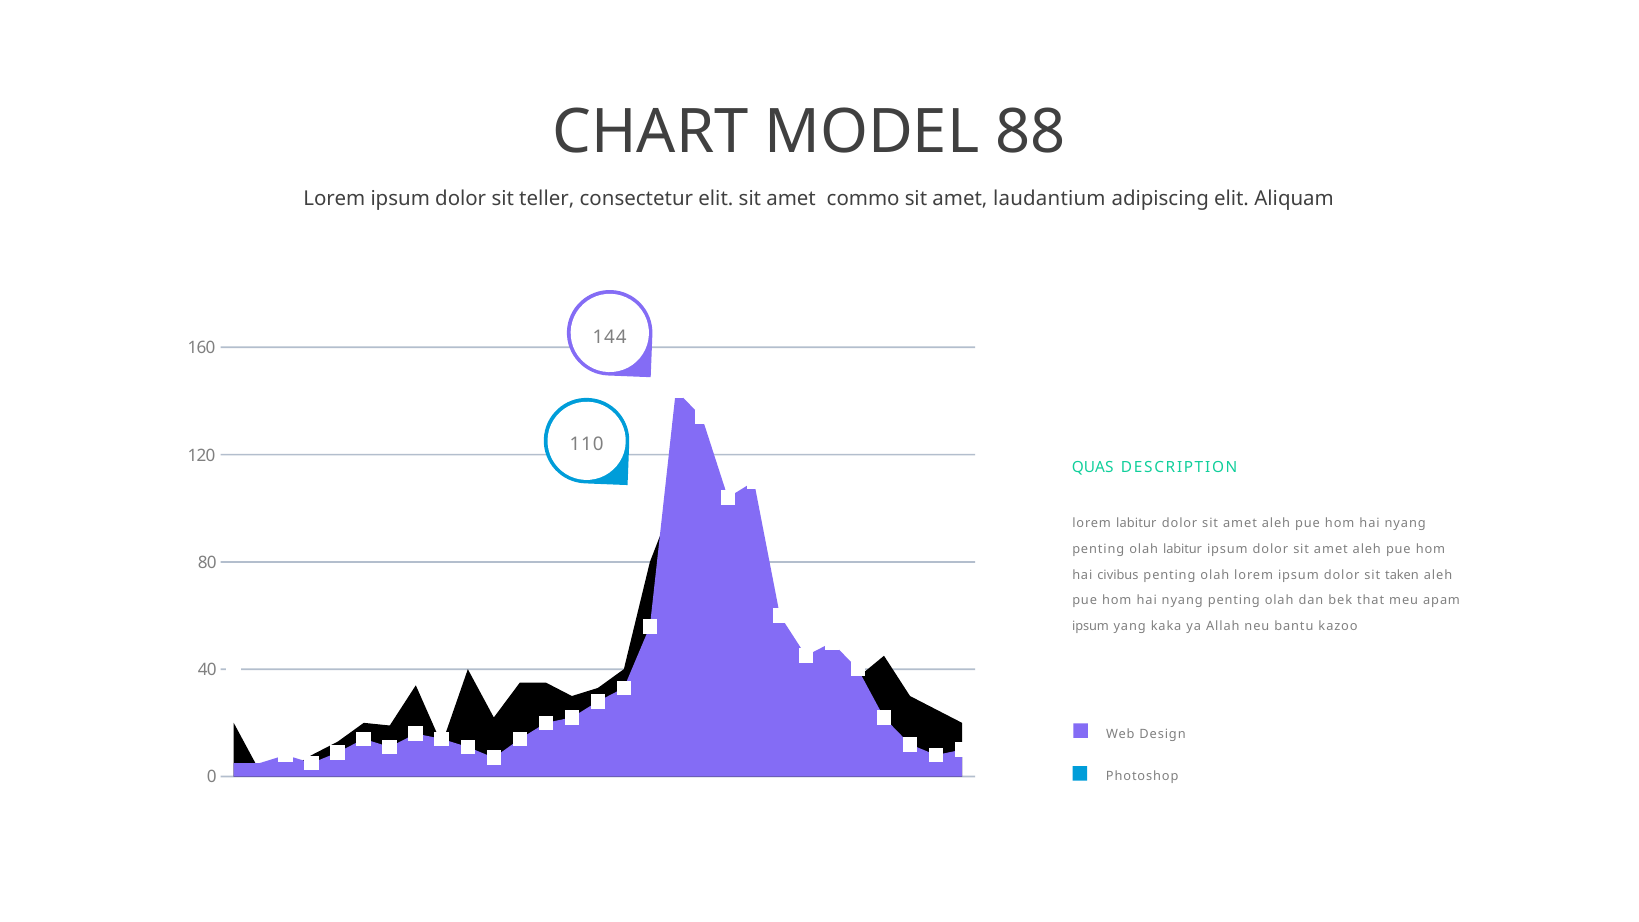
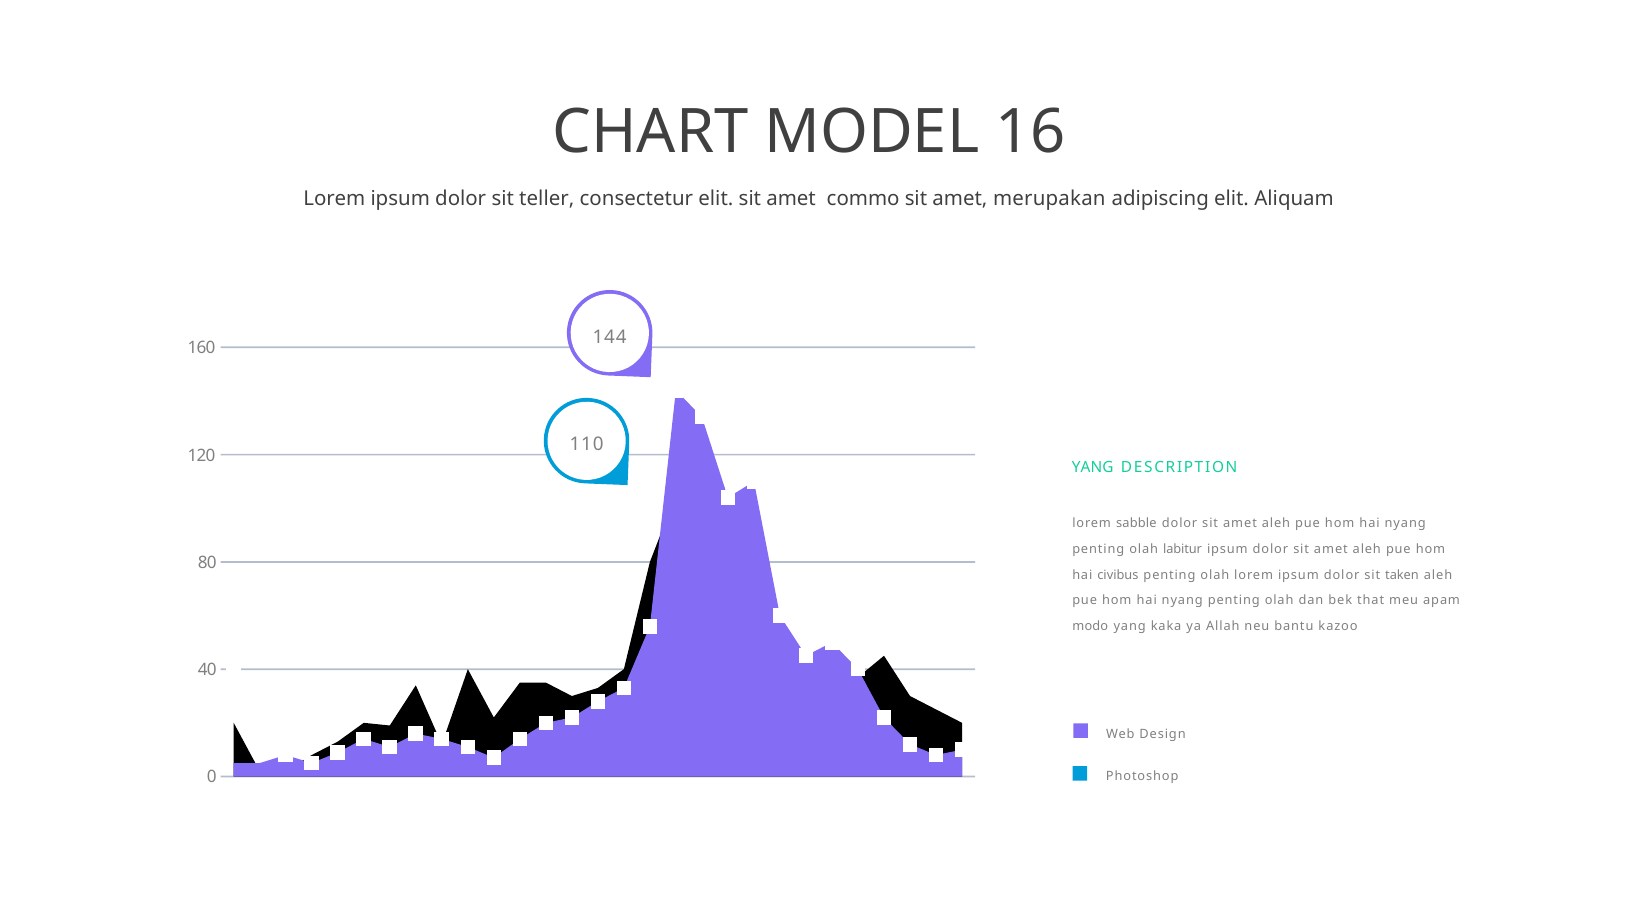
88: 88 -> 16 (1030, 132)
laudantium: laudantium -> merupakan (1049, 198)
QUAS: QUAS -> YANG (1093, 468)
lorem labitur: labitur -> sabble (1136, 524)
ipsum: ipsum -> modo (1090, 626)
